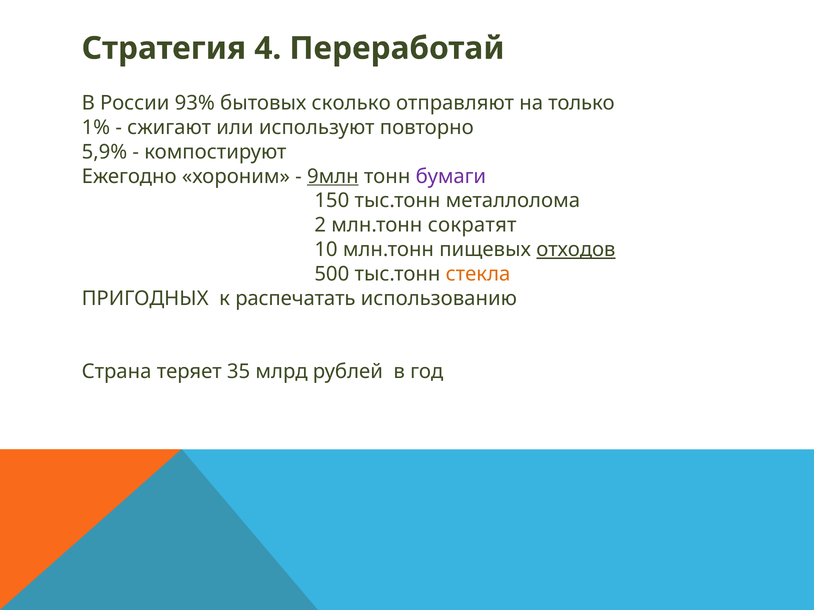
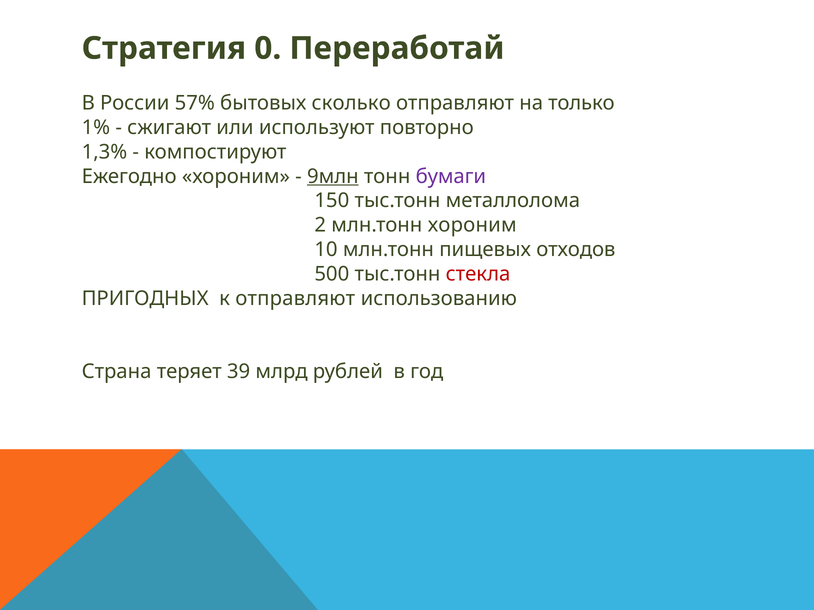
4: 4 -> 0 (268, 48)
93%: 93% -> 57% (195, 103)
5,9%: 5,9% -> 1,3% (104, 152)
млн.тонн сократят: сократят -> хороним (472, 225)
отходов underline: present -> none (576, 250)
стекла colour: orange -> red (478, 274)
к распечатать: распечатать -> отправляют (295, 299)
35: 35 -> 39 (239, 372)
